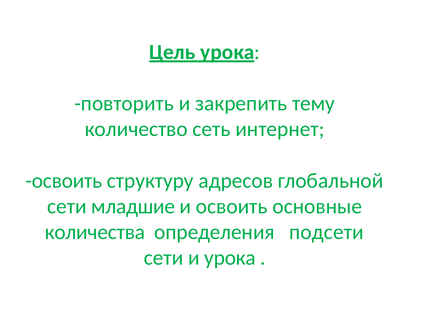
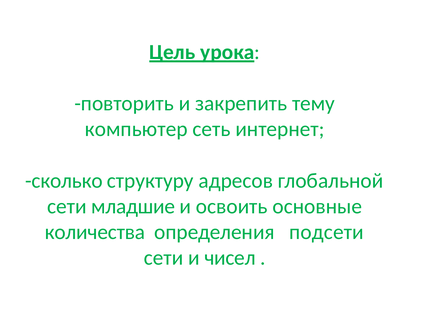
количество: количество -> компьютер (136, 129)
освоить: освоить -> сколько (64, 181)
и урока: урока -> чисел (230, 258)
